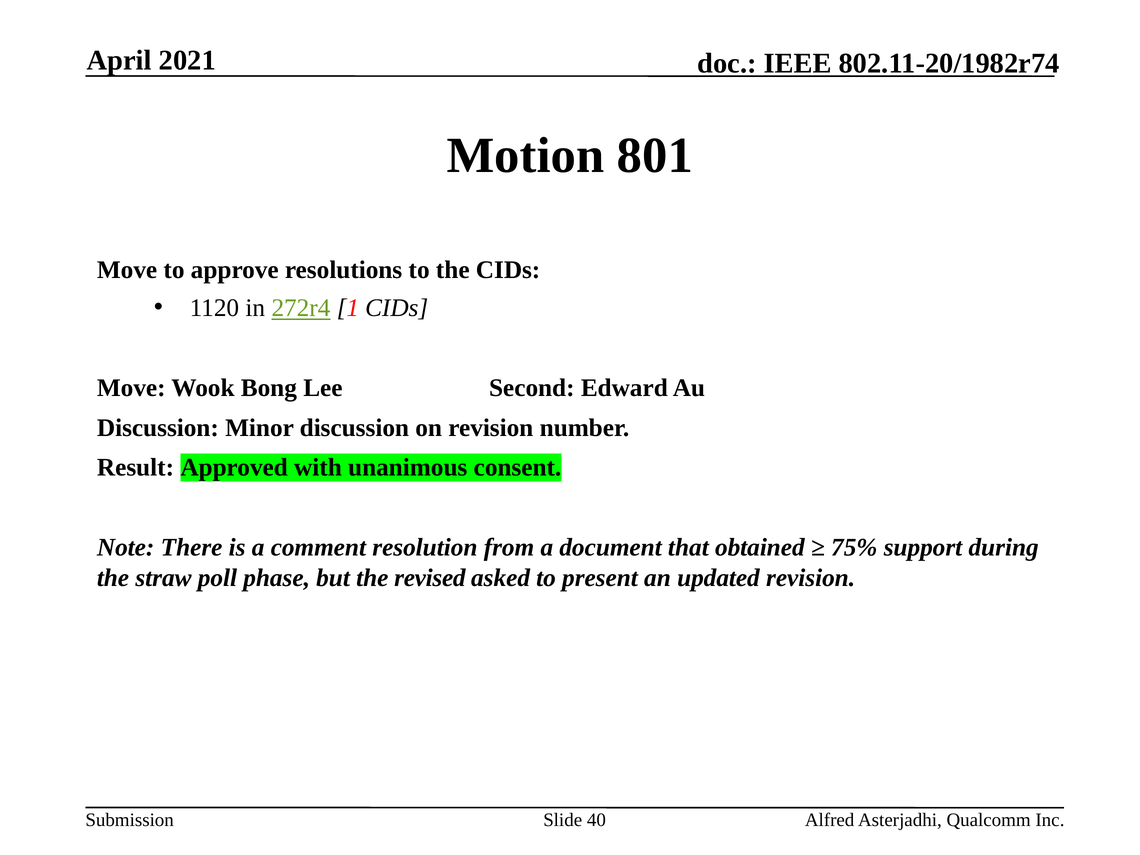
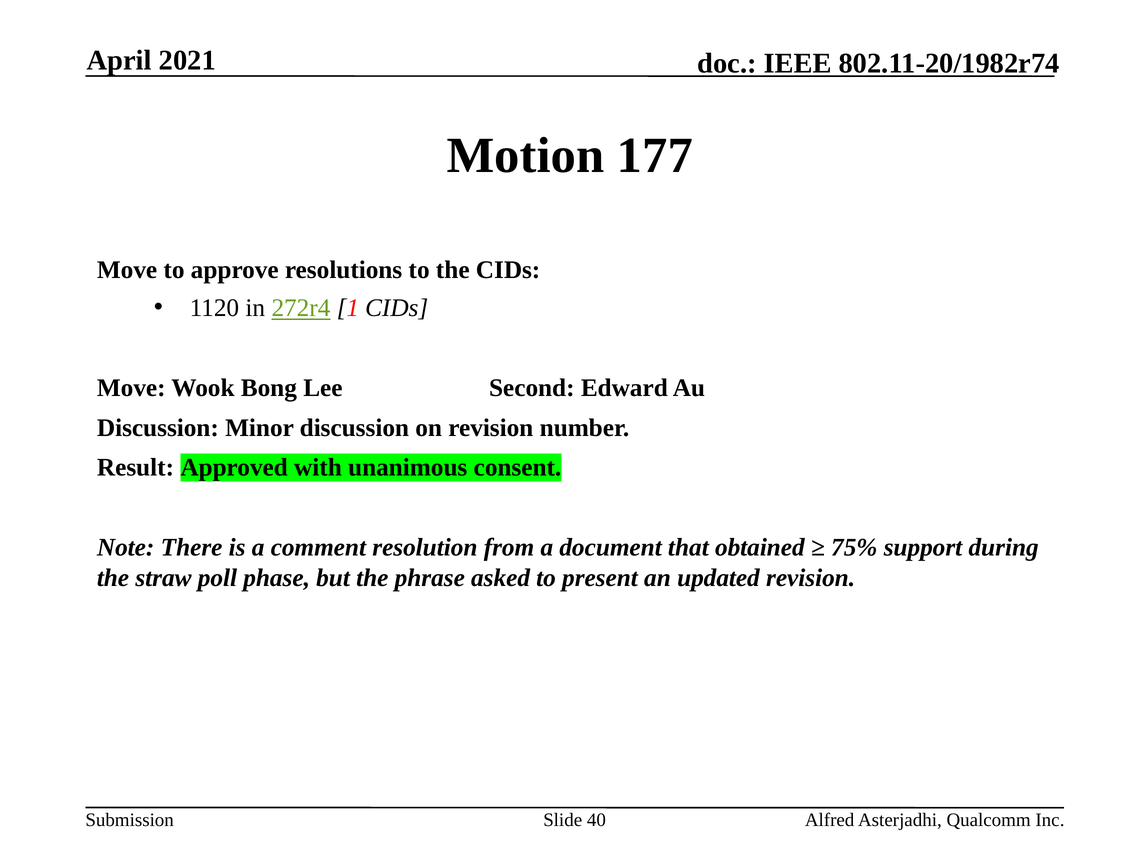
801: 801 -> 177 (655, 155)
revised: revised -> phrase (430, 578)
